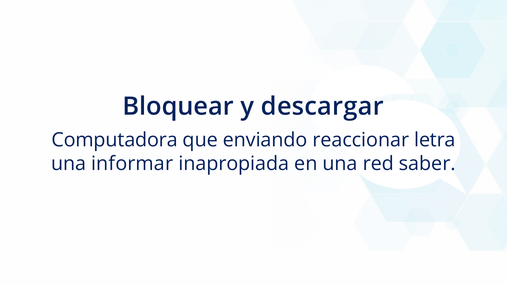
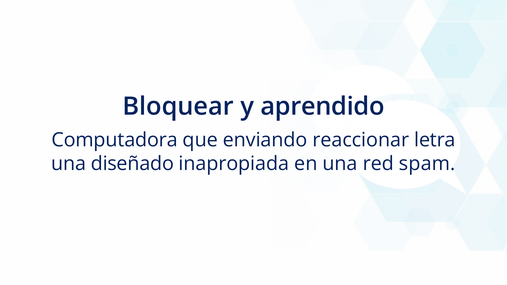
descargar: descargar -> aprendido (323, 107)
informar: informar -> diseñado (132, 164)
saber: saber -> spam (427, 164)
